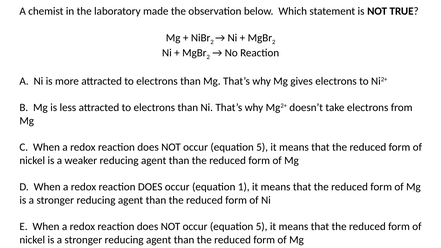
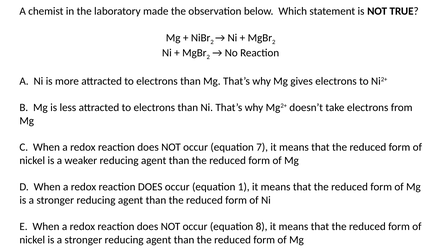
5: 5 -> 7 (262, 147)
5: 5 -> 8 (262, 227)
